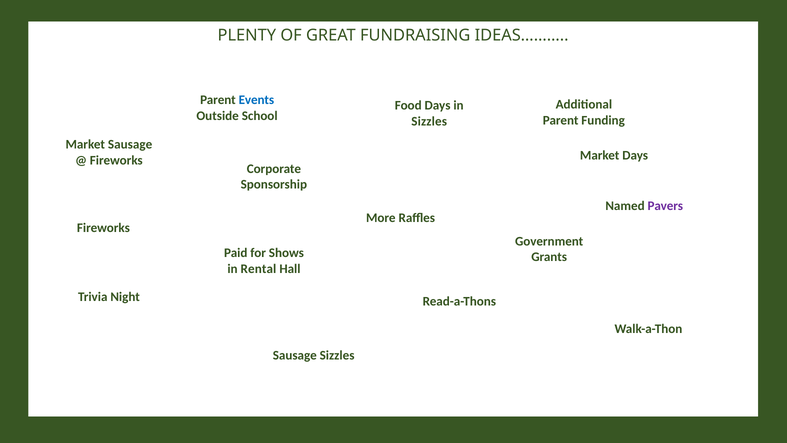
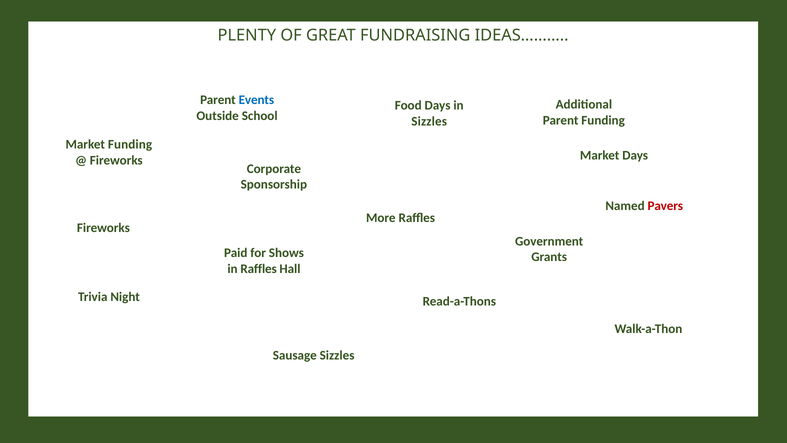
Market Sausage: Sausage -> Funding (130, 145)
Pavers colour: purple -> red (665, 206)
in Rental: Rental -> Raffles (259, 268)
